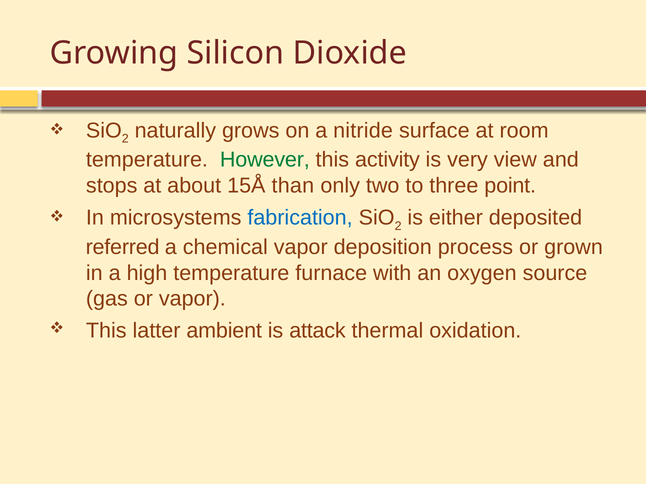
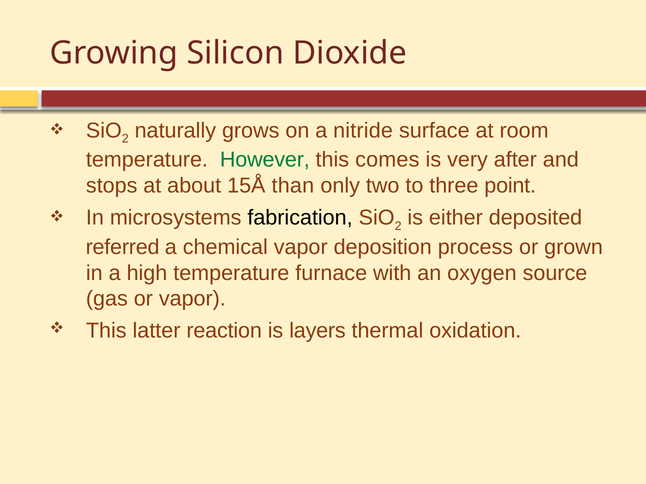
activity: activity -> comes (387, 160)
view: view -> after (515, 160)
fabrication colour: blue -> black (300, 218)
ambient: ambient -> reaction (224, 331)
attack: attack -> layers (317, 331)
